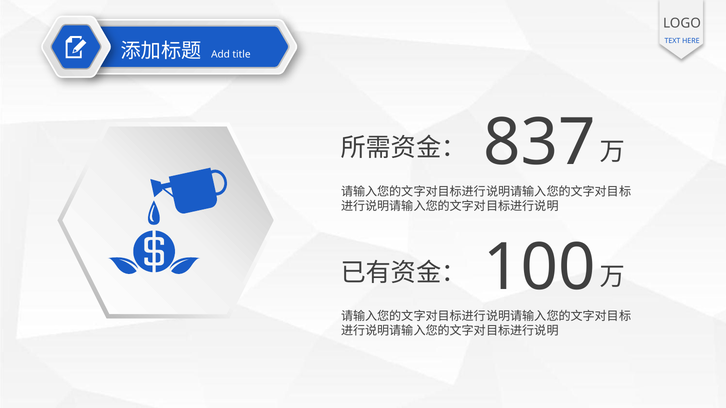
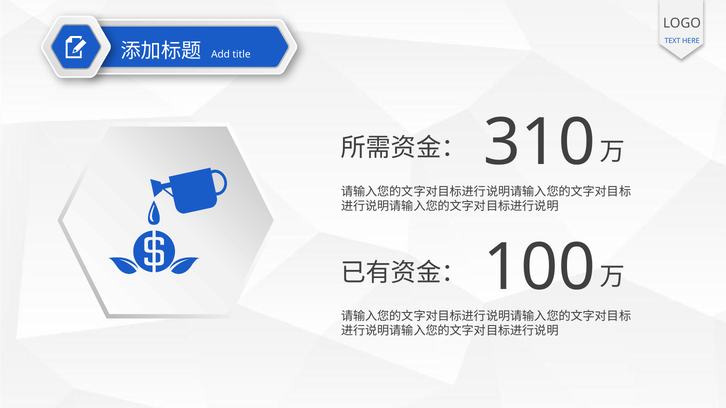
837: 837 -> 310 (540, 143)
